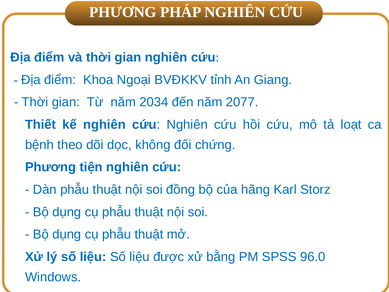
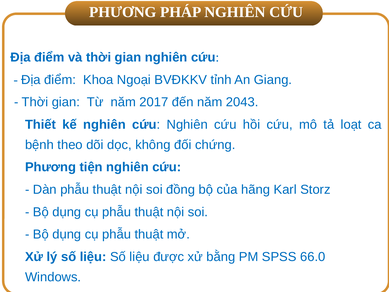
2034: 2034 -> 2017 (154, 102)
2077: 2077 -> 2043 (242, 102)
96.0: 96.0 -> 66.0 (313, 257)
